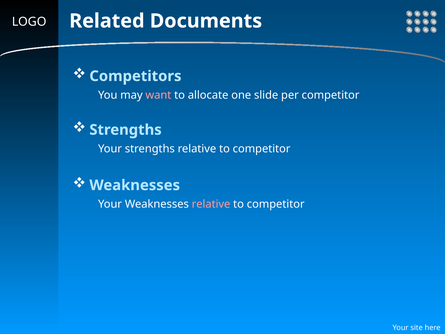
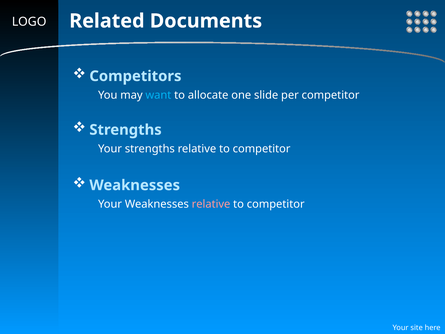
want colour: pink -> light blue (158, 95)
